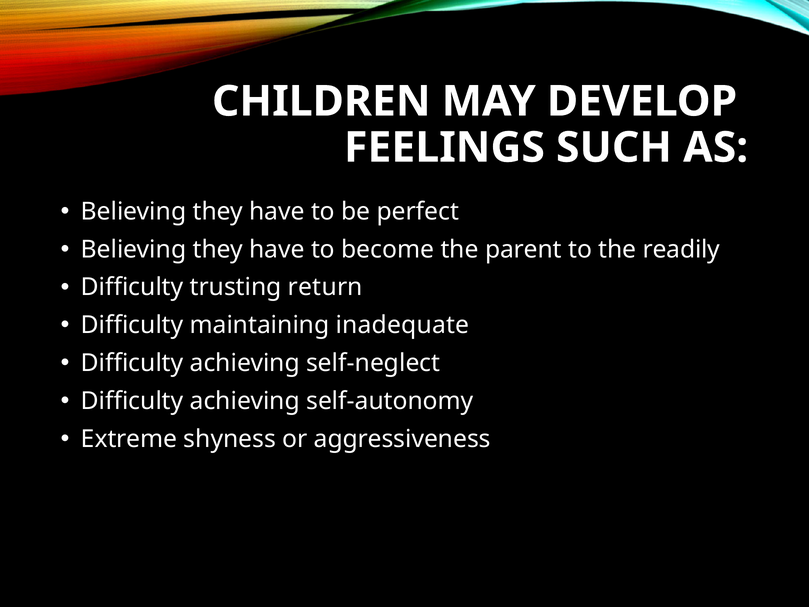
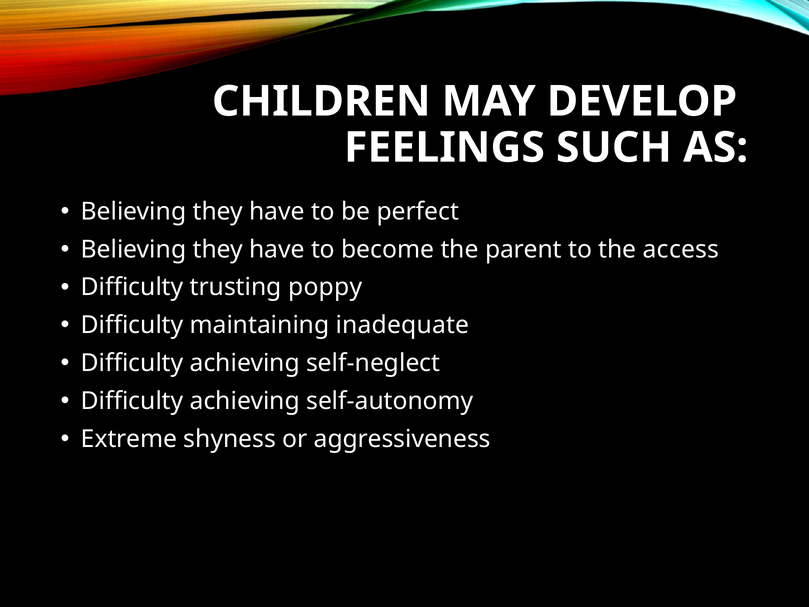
readily: readily -> access (681, 249)
return: return -> poppy (325, 287)
